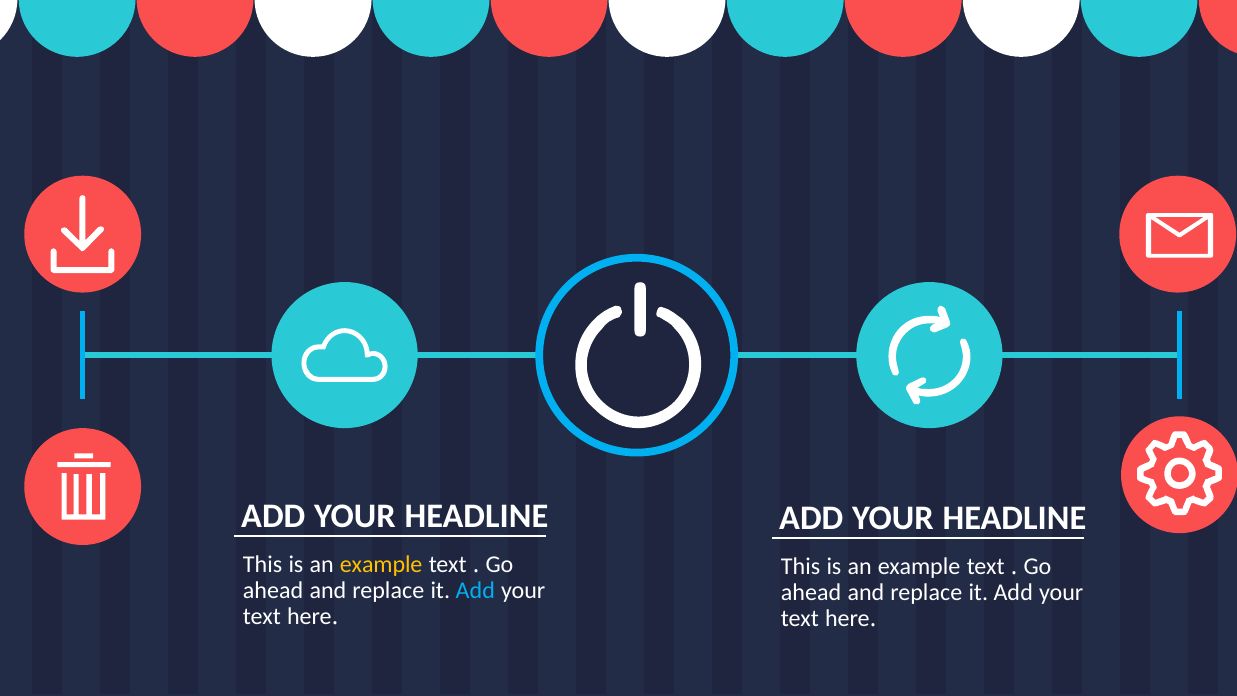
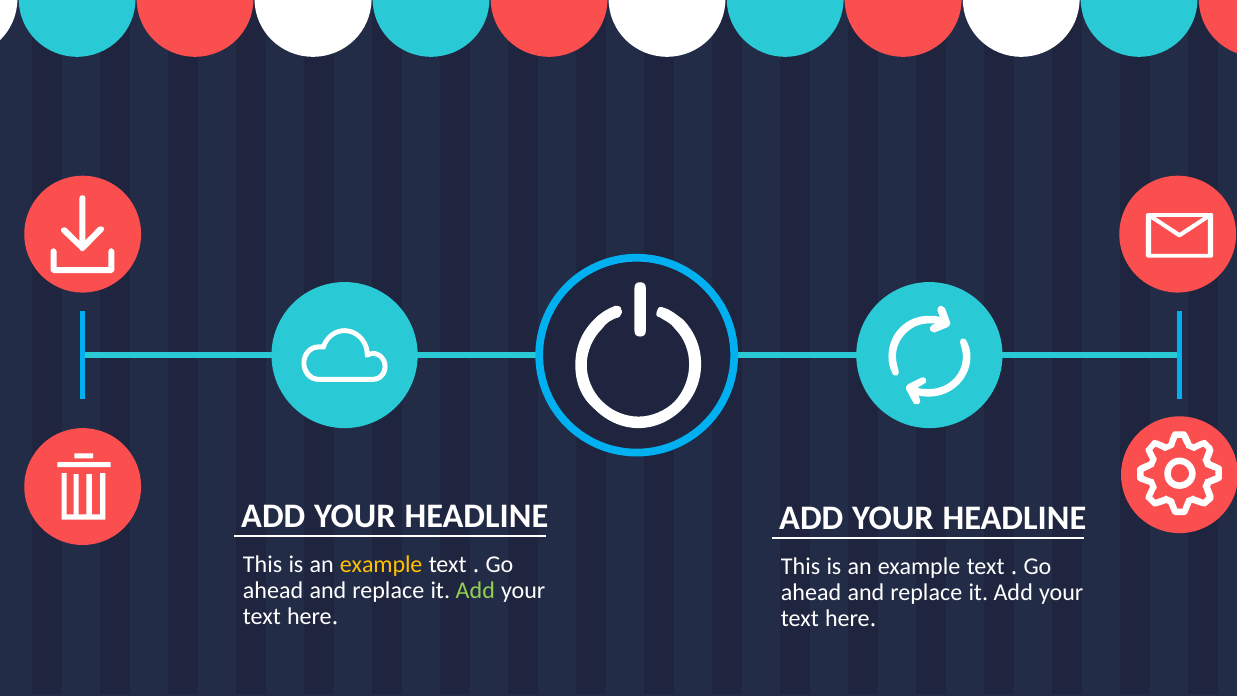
Add colour: light blue -> light green (475, 591)
